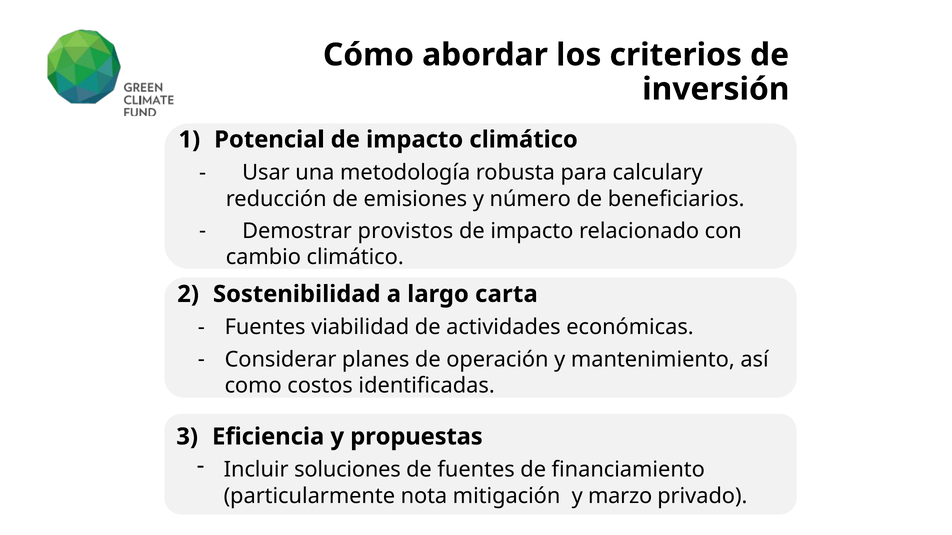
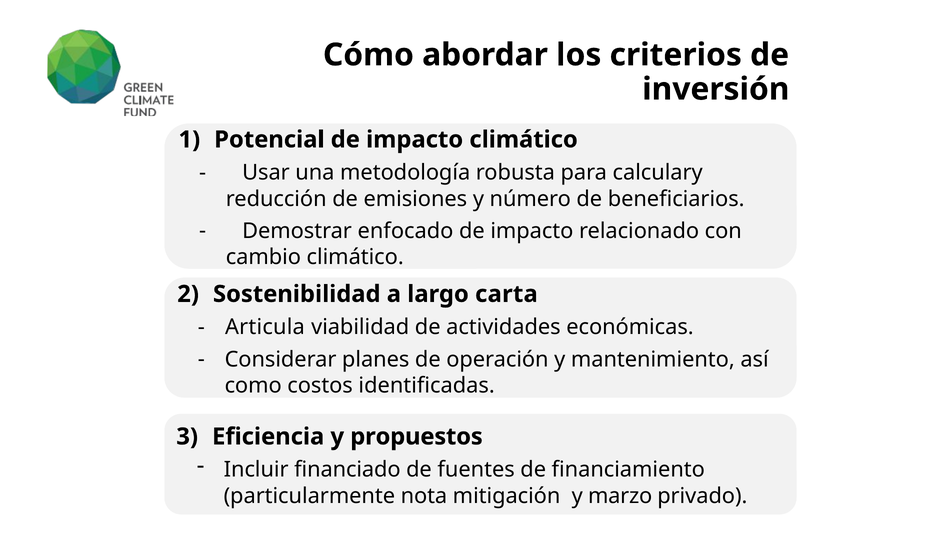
provistos: provistos -> enfocado (405, 231)
Fuentes: Fuentes -> Articula (265, 328)
propuestas: propuestas -> propuestos (417, 437)
soluciones: soluciones -> financiado (347, 470)
